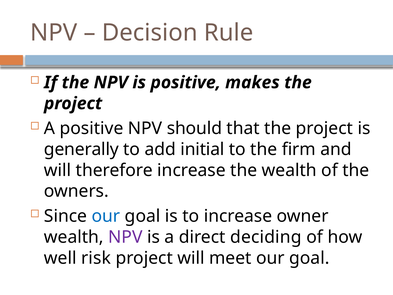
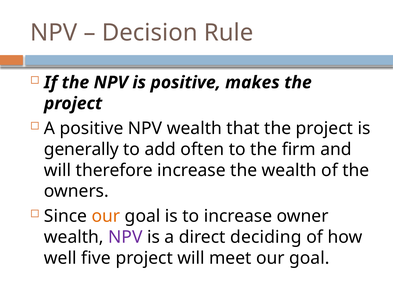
NPV should: should -> wealth (194, 128)
initial: initial -> often (202, 149)
our colour: blue -> orange (106, 216)
risk: risk -> five (96, 258)
